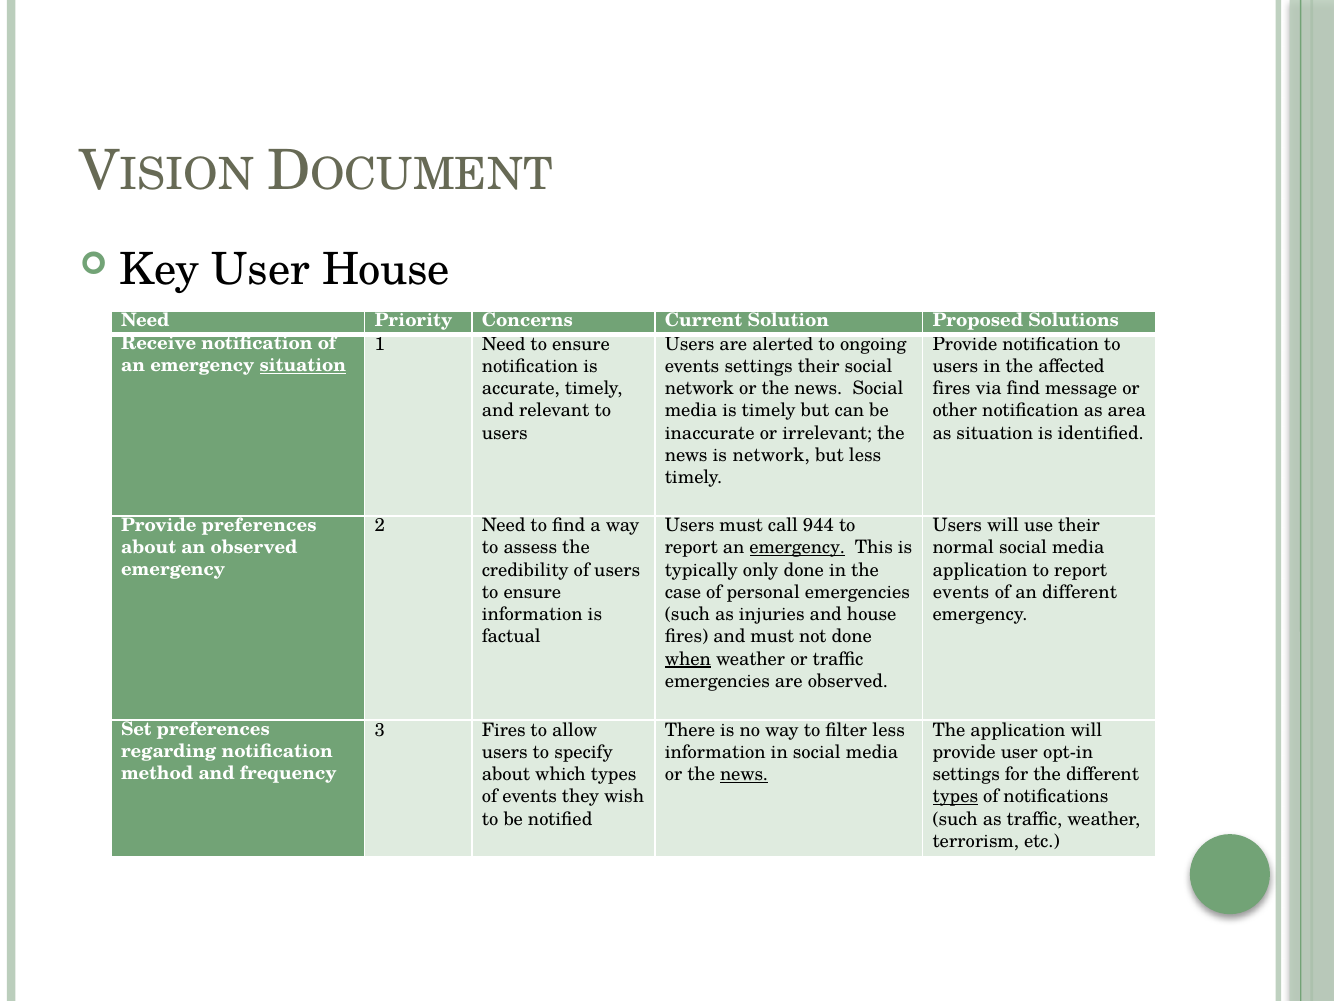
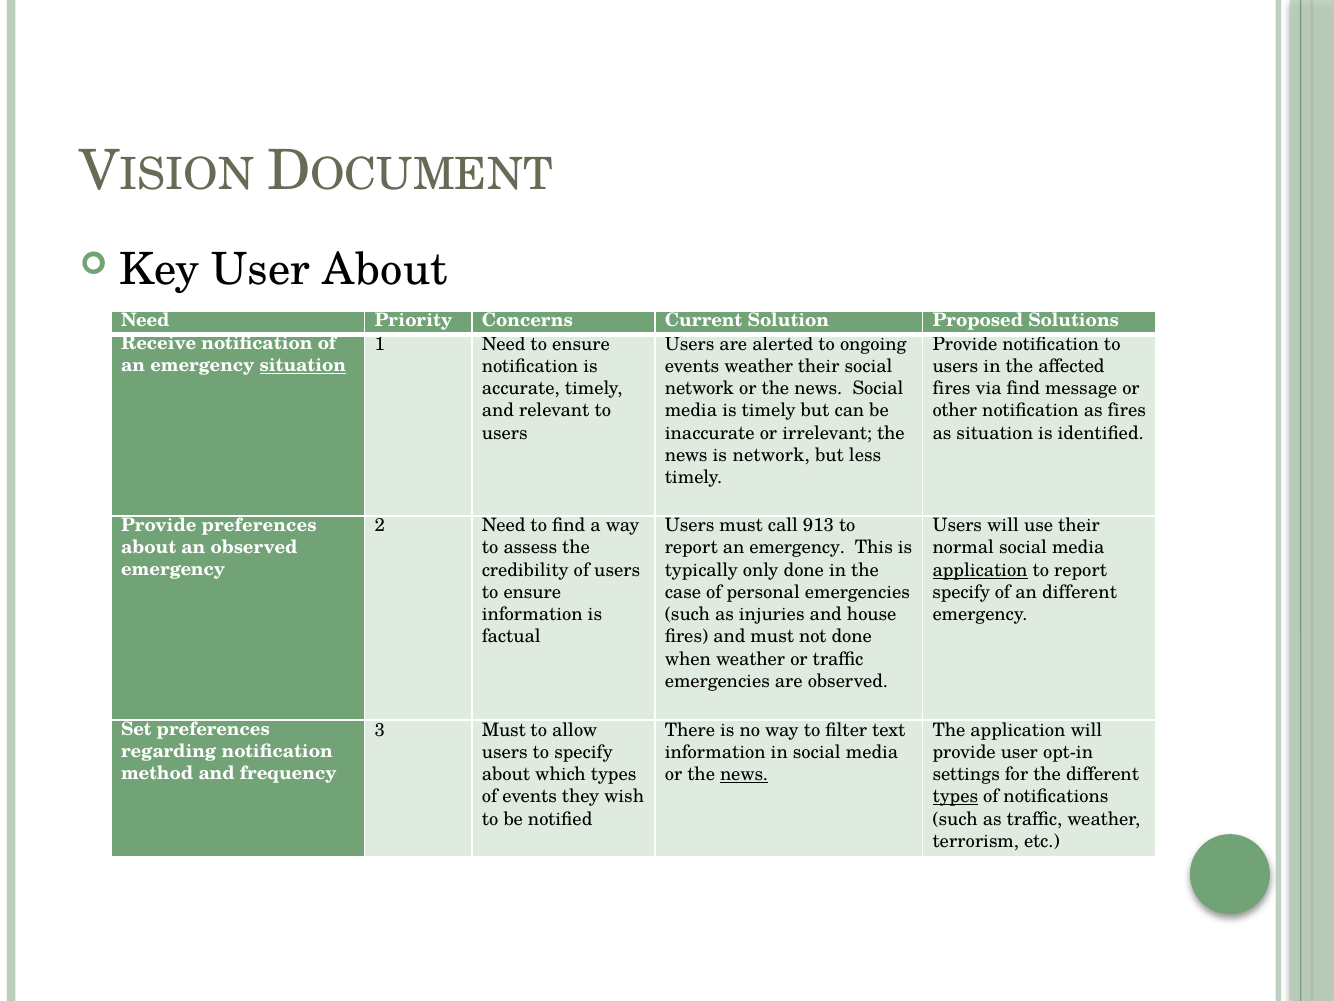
User House: House -> About (385, 270)
events settings: settings -> weather (759, 366)
as area: area -> fires (1127, 410)
944: 944 -> 913 (818, 525)
emergency underline: present -> none (797, 548)
application underline: none -> present (980, 570)
events: events -> specify (961, 592)
when underline: present -> none (688, 659)
3 Fires: Fires -> Must (504, 730)
filter less: less -> text (889, 730)
